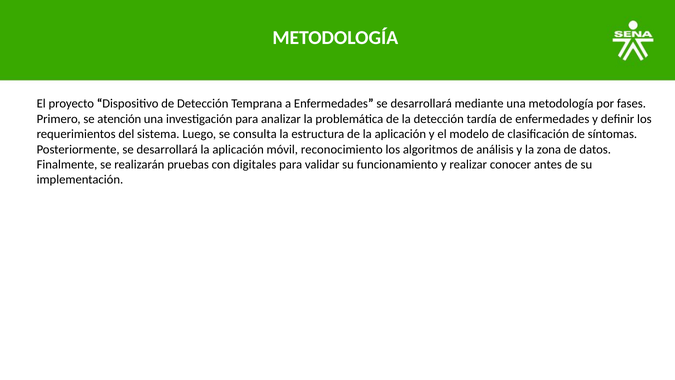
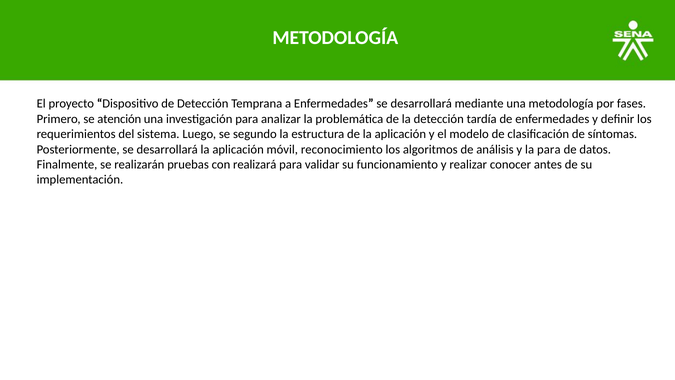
consulta: consulta -> segundo (255, 134)
la zona: zona -> para (549, 149)
digitales: digitales -> realizará (255, 164)
